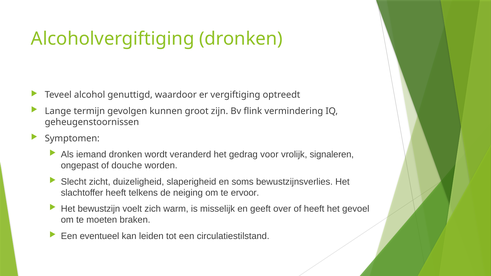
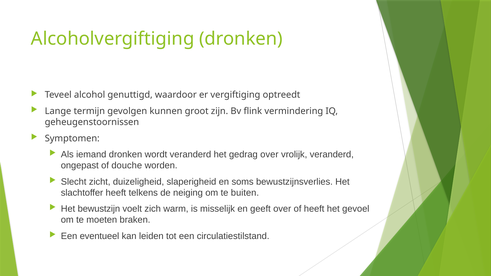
gedrag voor: voor -> over (269, 155)
vrolijk signaleren: signaleren -> veranderd (332, 155)
ervoor: ervoor -> buiten (245, 193)
